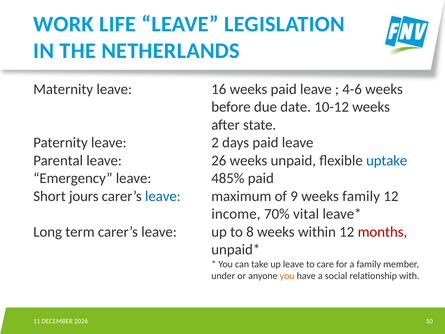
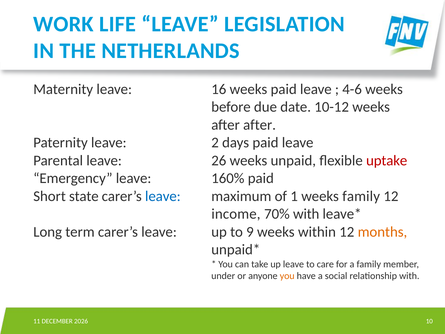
after state: state -> after (260, 125)
uptake colour: blue -> red (387, 160)
485%: 485% -> 160% (228, 178)
jours: jours -> state (84, 196)
9: 9 -> 1 (294, 196)
70% vital: vital -> with (306, 214)
8: 8 -> 9 (250, 232)
months colour: red -> orange (382, 232)
